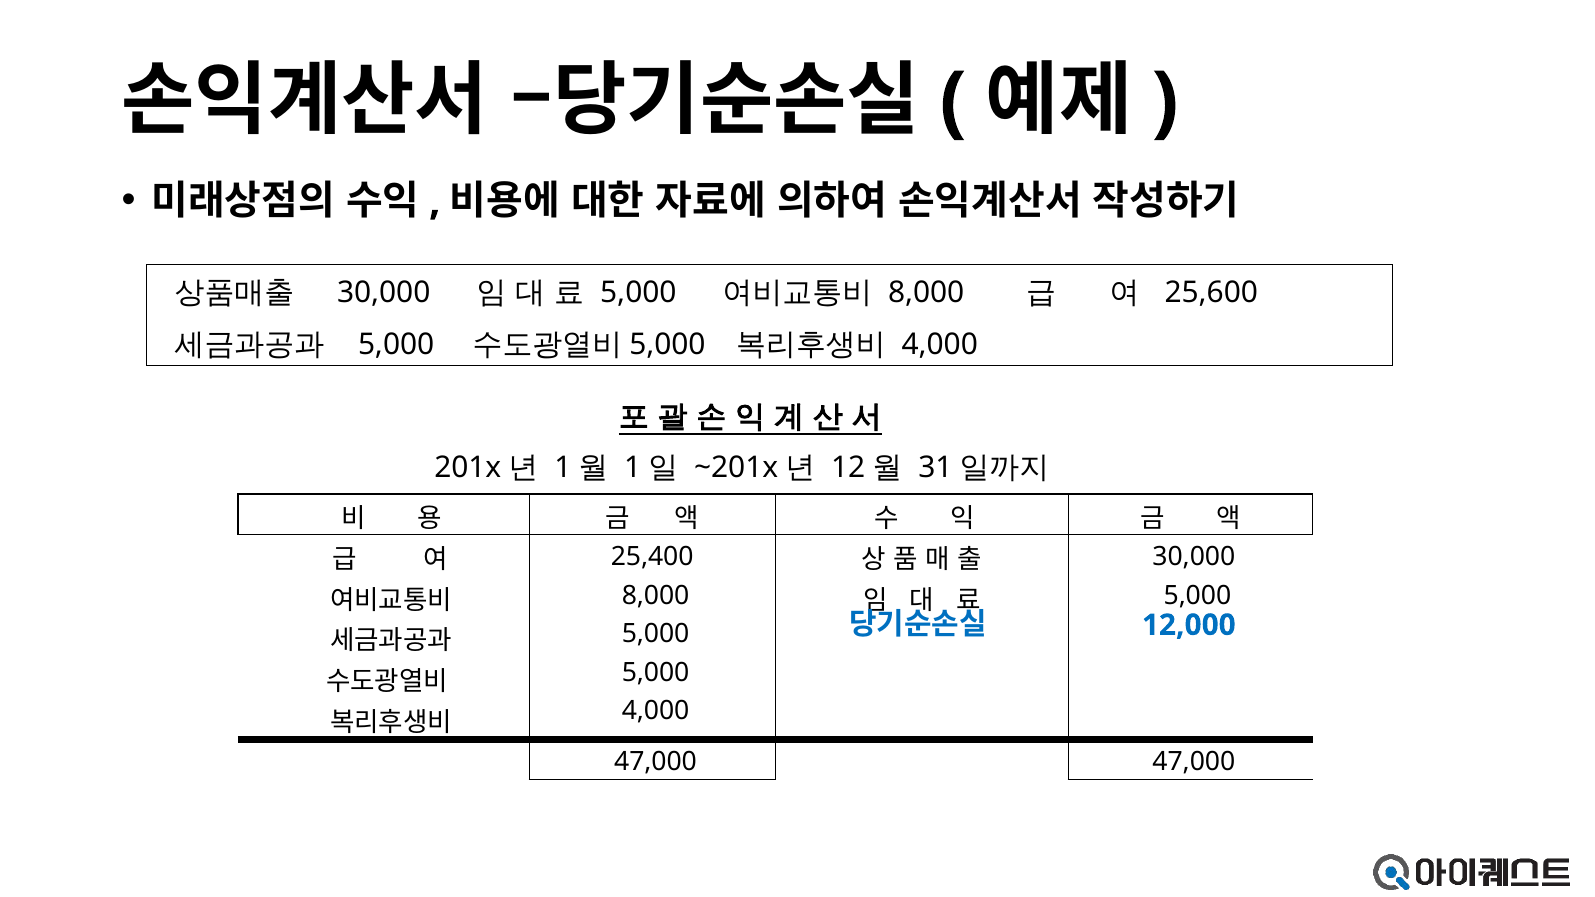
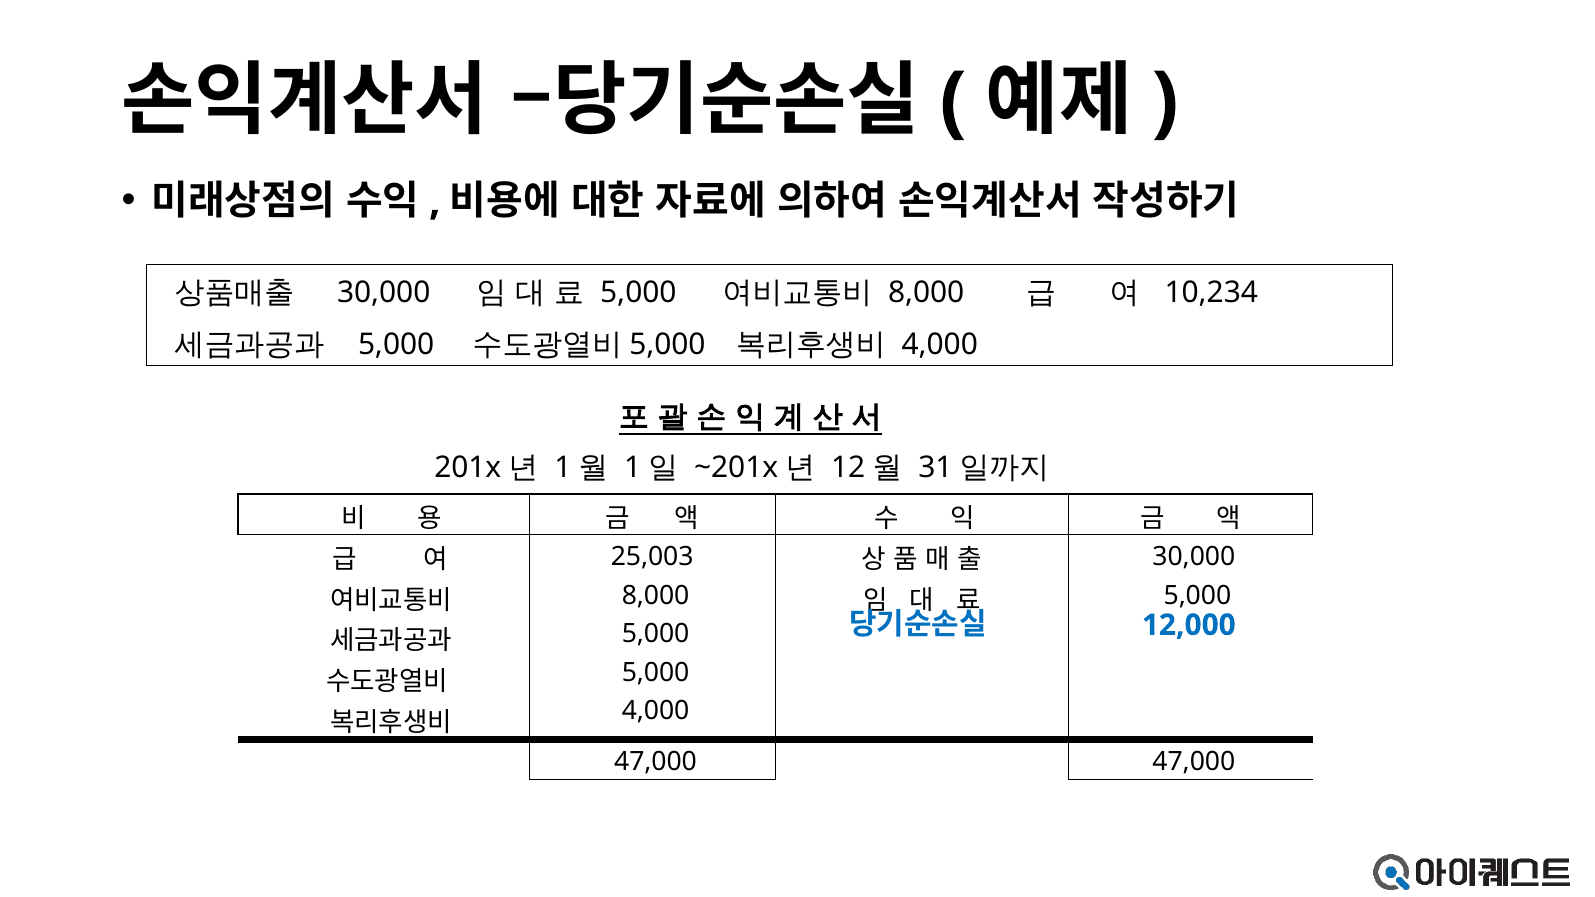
25,600: 25,600 -> 10,234 (1211, 293)
25,400: 25,400 -> 25,003 (652, 557)
